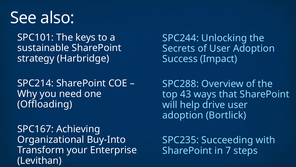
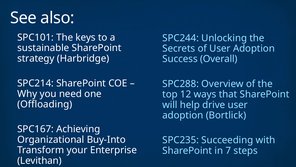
Impact: Impact -> Overall (219, 59)
43: 43 -> 12 (186, 94)
